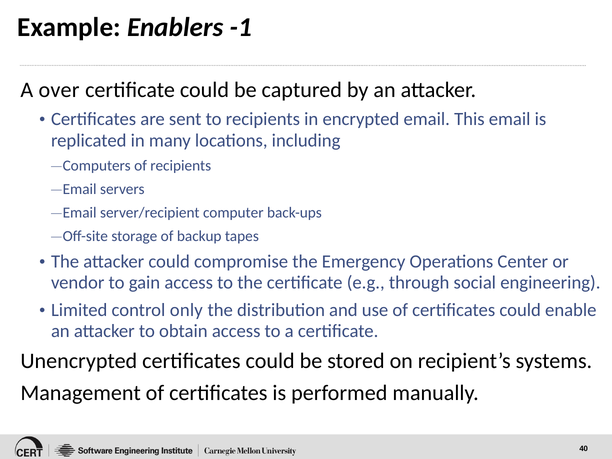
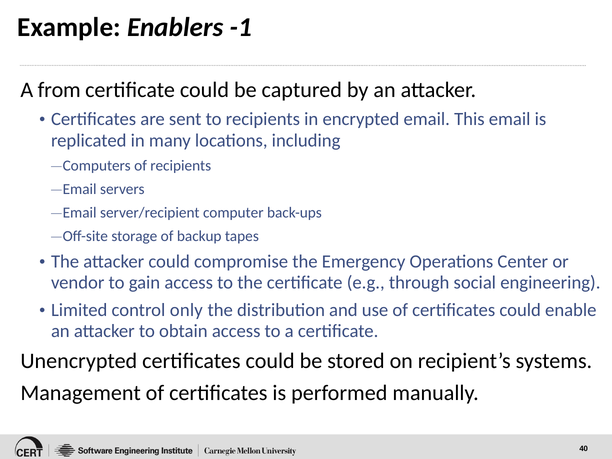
over: over -> from (59, 90)
